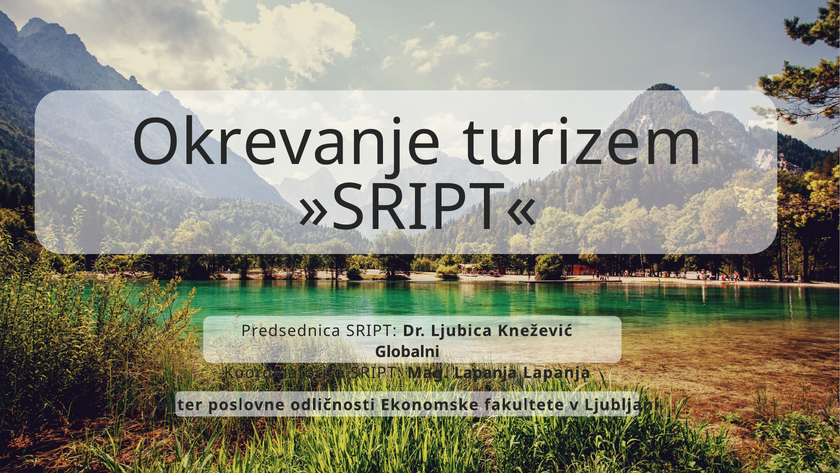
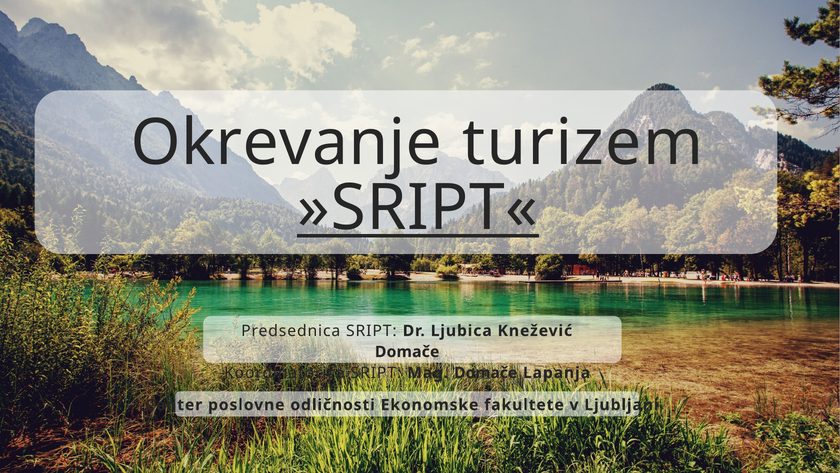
»SRIPT« underline: none -> present (418, 208)
Globalni: Globalni -> Domače (407, 351)
Mag Lapanja: Lapanja -> Domače (486, 373)
